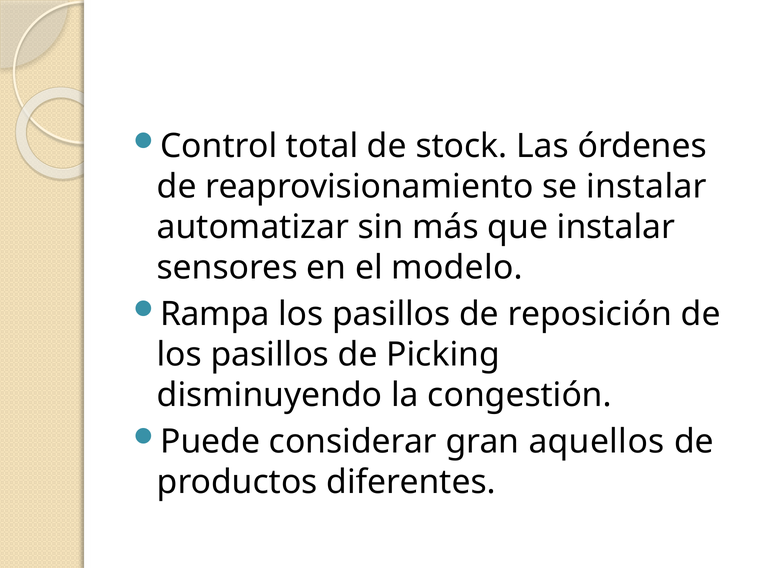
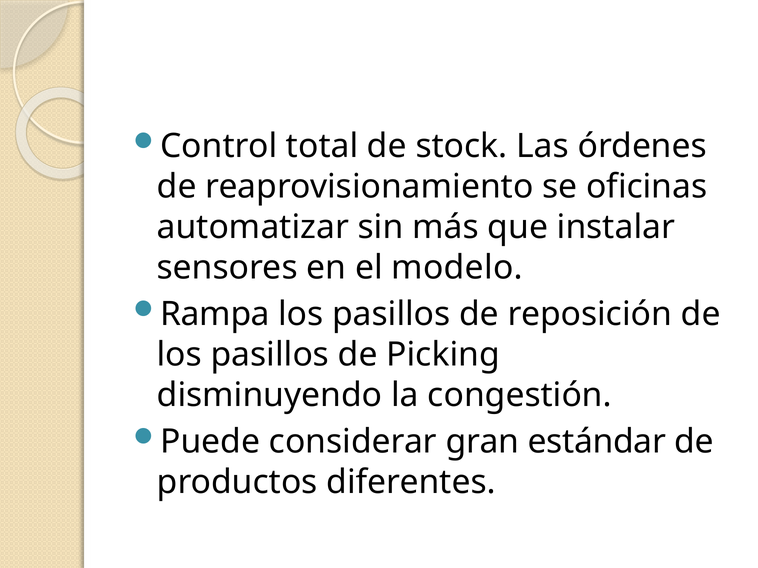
se instalar: instalar -> oficinas (647, 187)
aquellos: aquellos -> estándar (597, 442)
